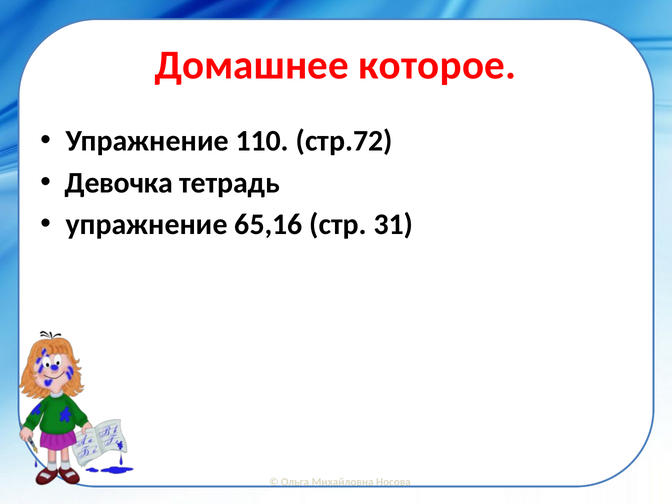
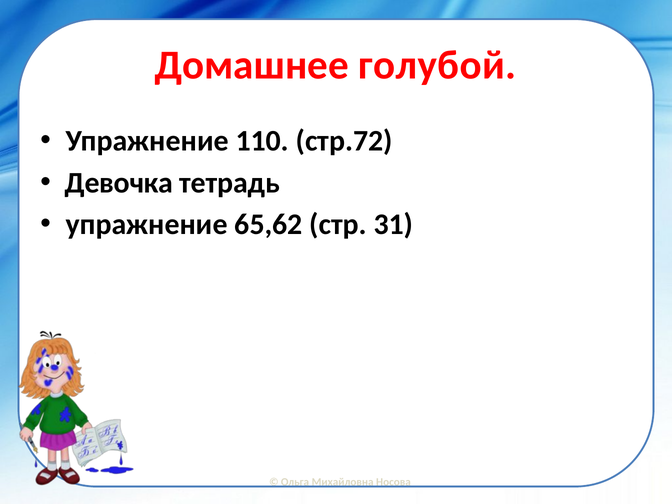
которое: которое -> голубой (437, 65)
65,16: 65,16 -> 65,62 (268, 225)
